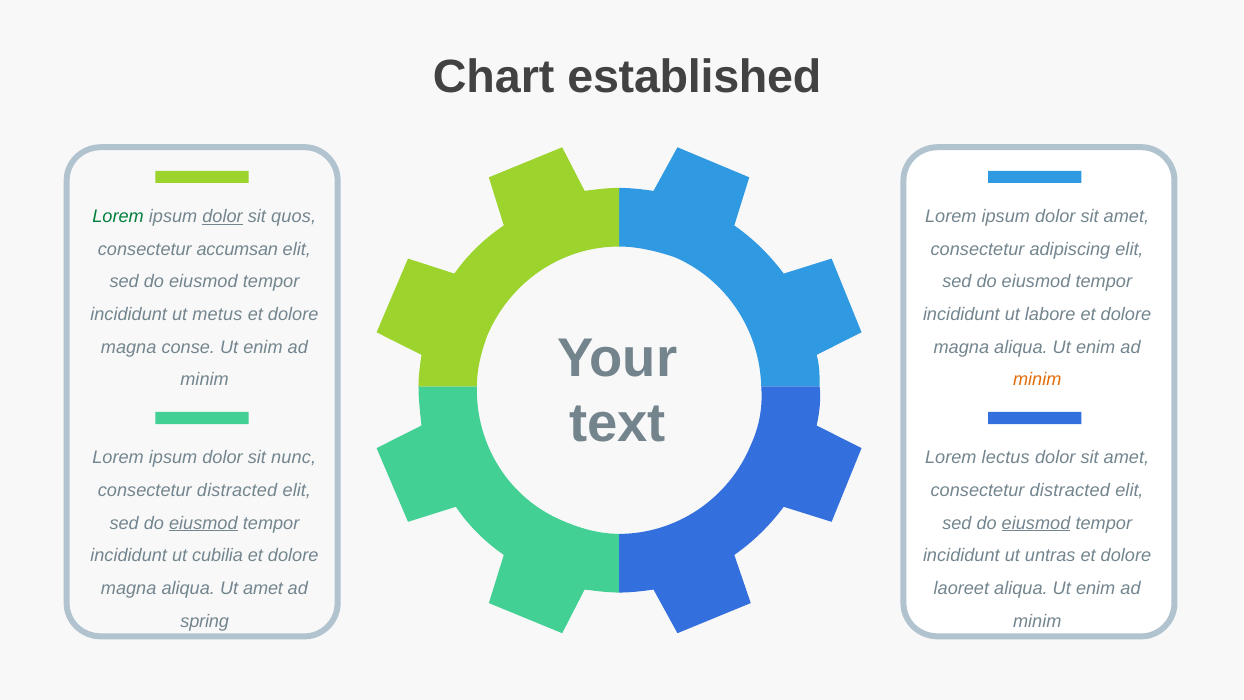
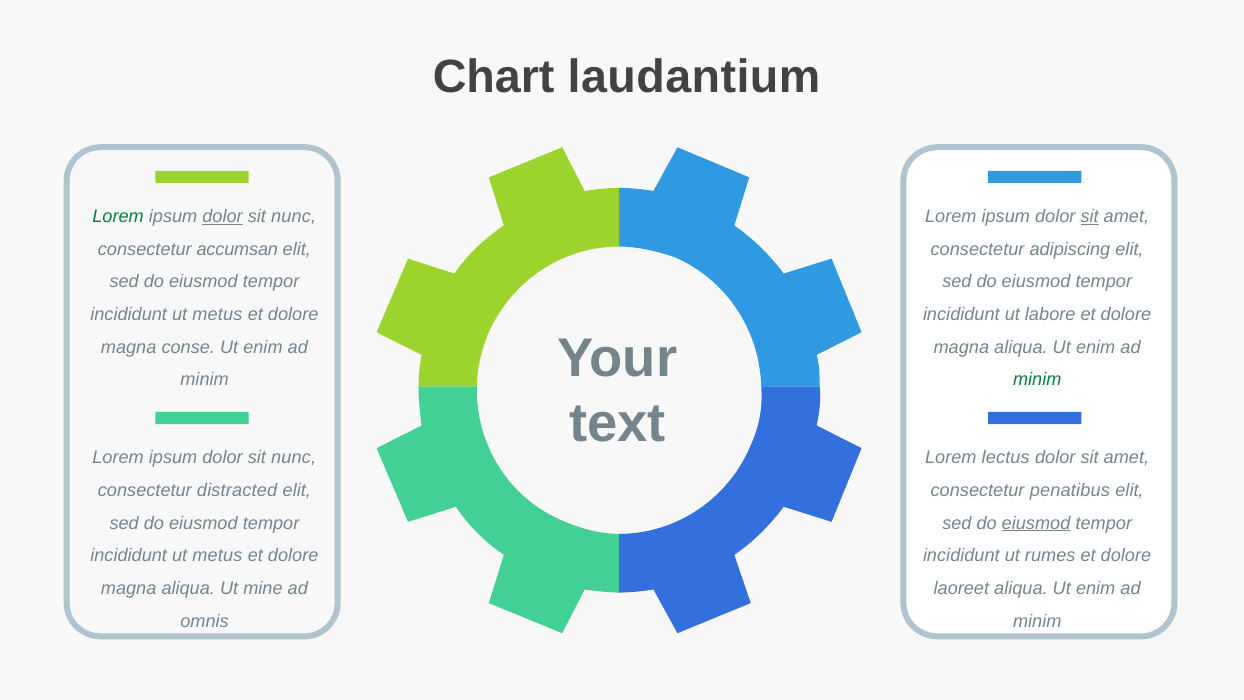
established: established -> laudantium (694, 77)
quos: quos -> nunc (294, 216)
sit underline: none -> present (1090, 216)
minim colour: orange -> green (1037, 380)
distracted: distracted -> penatibus (1070, 490)
eiusmod underline: present -> none (203, 523)
cubilia: cubilia -> metus (217, 556)
untras: untras -> rumes (1050, 556)
Ut amet: amet -> mine (263, 588)
spring: spring -> omnis (205, 621)
